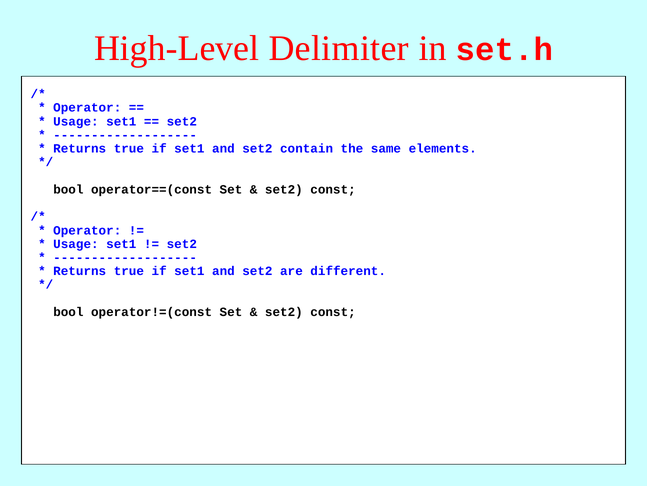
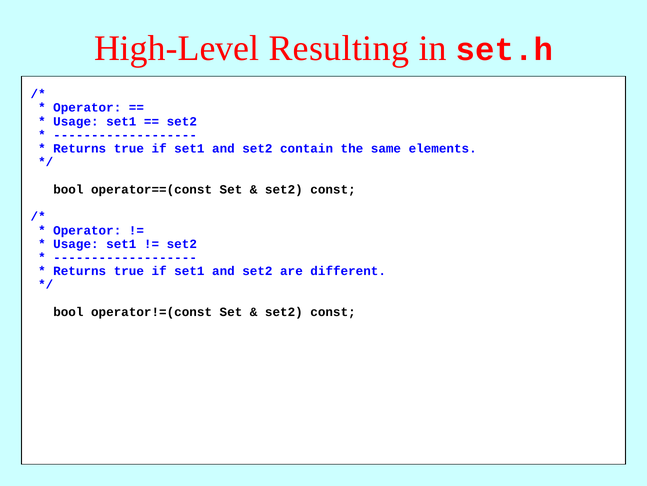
Delimiter: Delimiter -> Resulting (339, 48)
